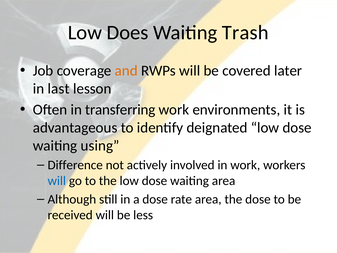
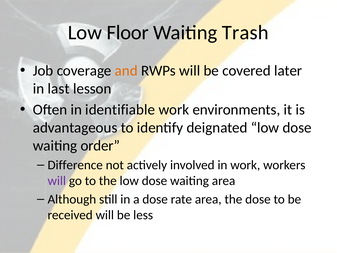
Does: Does -> Floor (128, 33)
transferring: transferring -> identifiable (120, 110)
using: using -> order (100, 146)
will colour: blue -> purple (57, 181)
